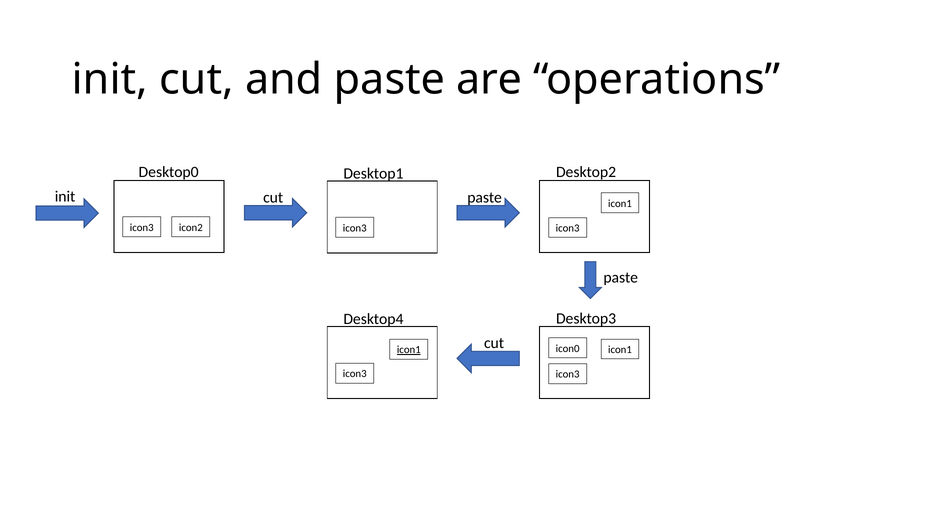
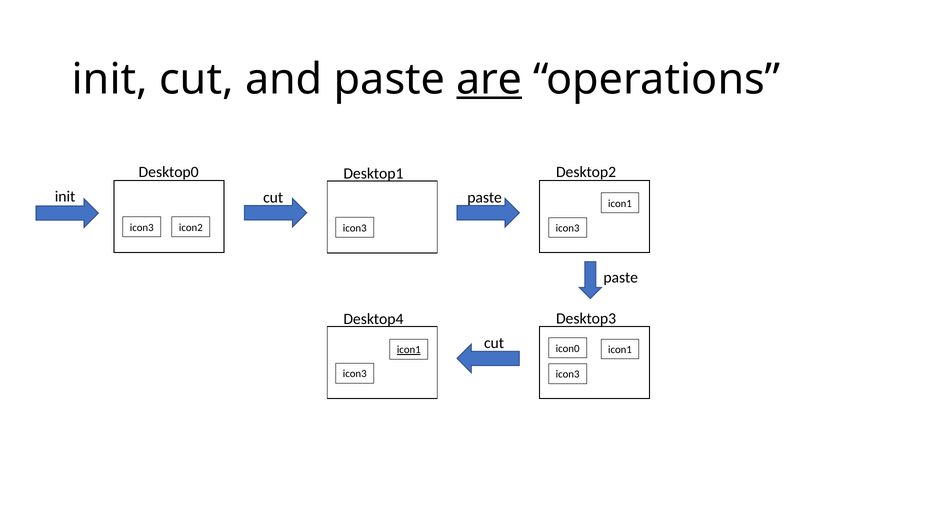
are underline: none -> present (489, 79)
